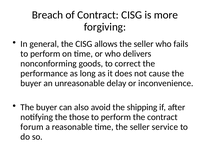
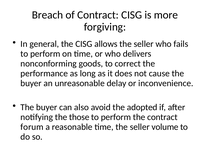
shipping: shipping -> adopted (142, 107)
service: service -> volume (165, 126)
